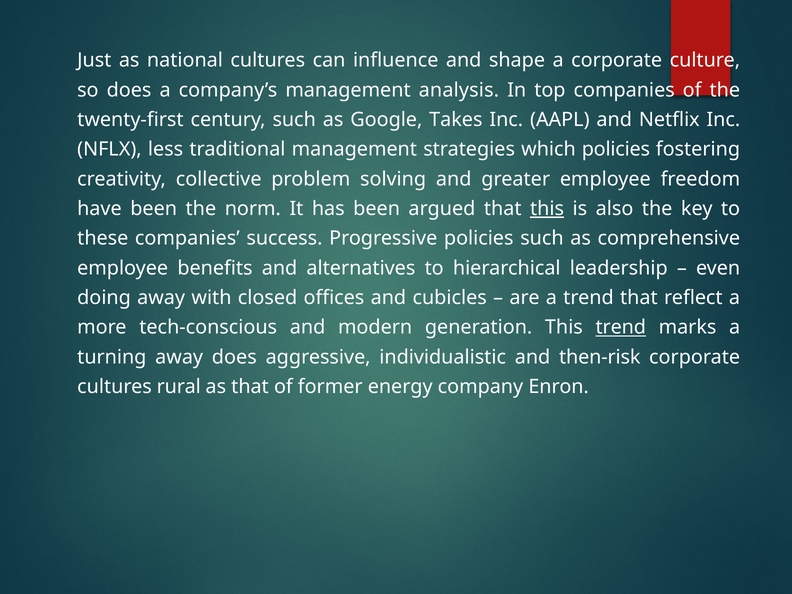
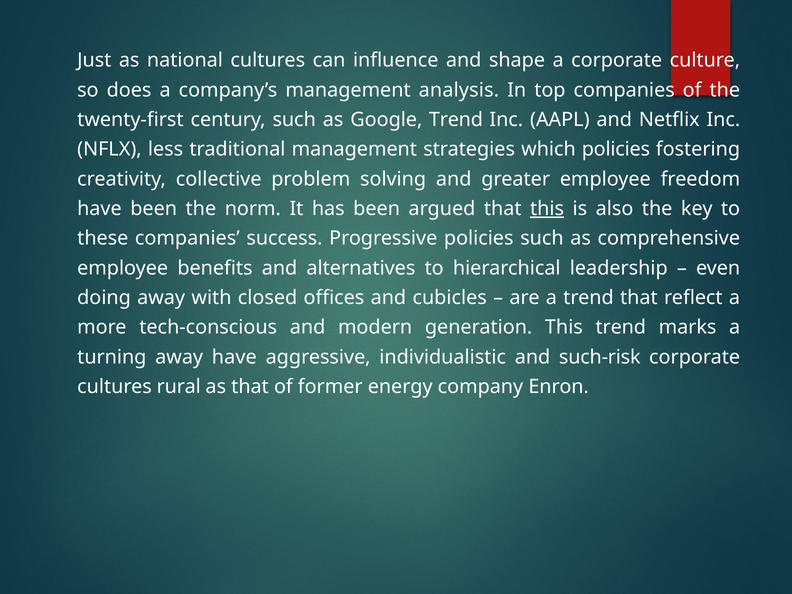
Google Takes: Takes -> Trend (456, 120)
trend underline: present -> none (621, 327)
away does: does -> have (234, 357)
then-risk: then-risk -> such-risk (600, 357)
